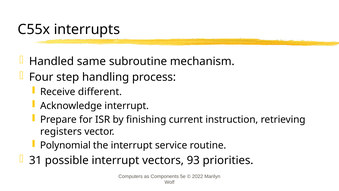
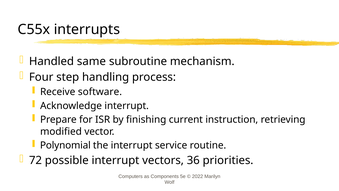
different: different -> software (100, 92)
registers: registers -> modified (61, 131)
31: 31 -> 72 (35, 160)
93: 93 -> 36 (193, 160)
